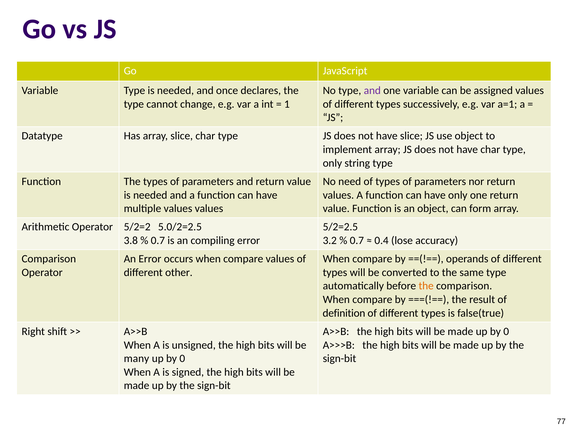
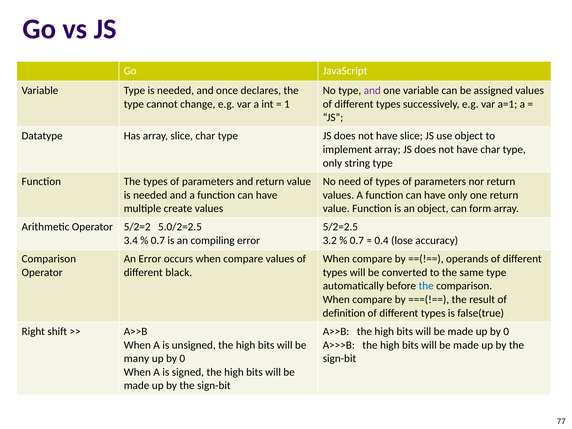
multiple values: values -> create (178, 209)
3.8: 3.8 -> 3.4 (131, 240)
other: other -> black (179, 272)
the colour: orange -> blue (426, 286)
